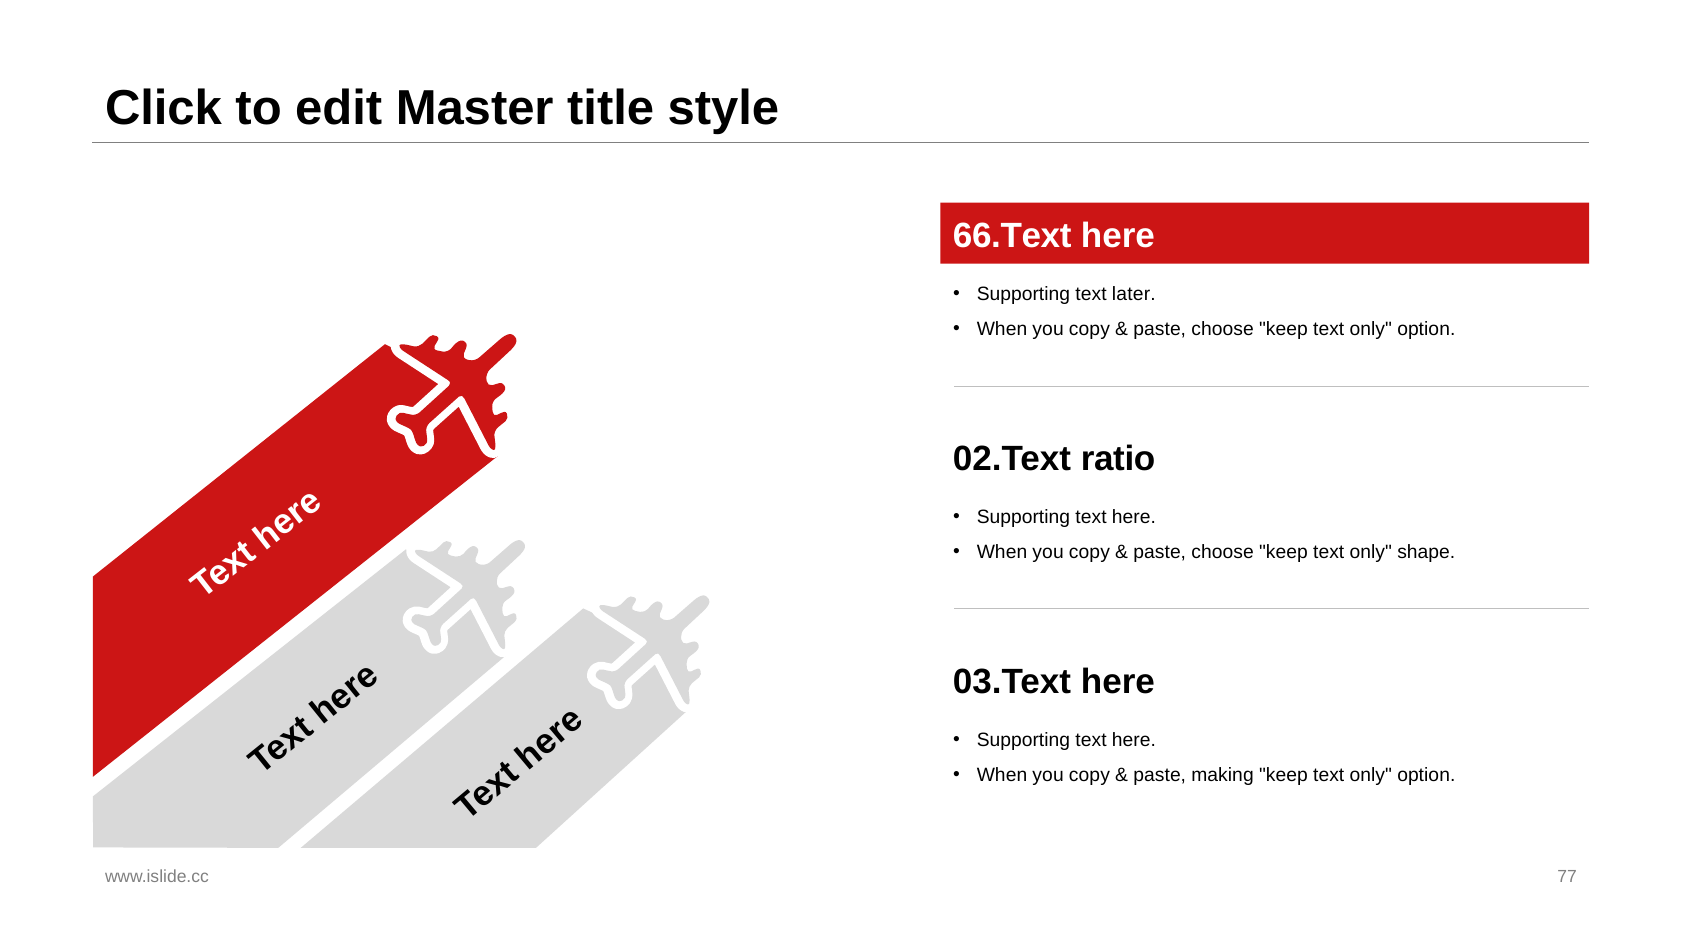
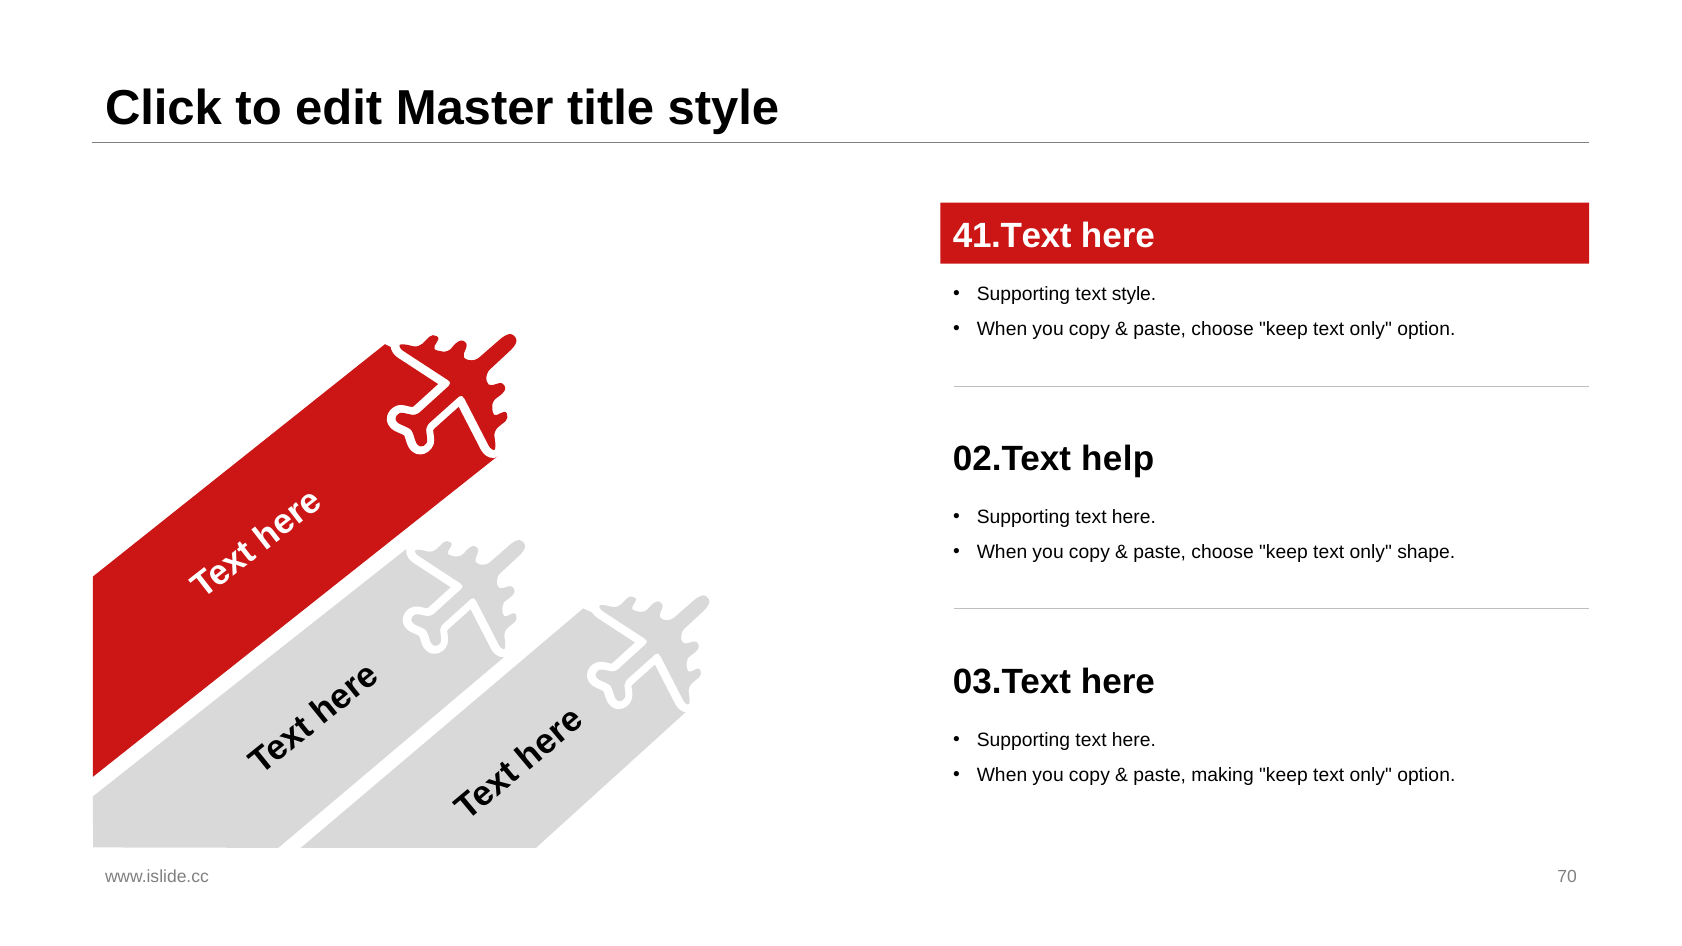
66.Text: 66.Text -> 41.Text (1012, 236)
text later: later -> style (1134, 295)
ratio: ratio -> help (1118, 459)
77: 77 -> 70 (1567, 876)
